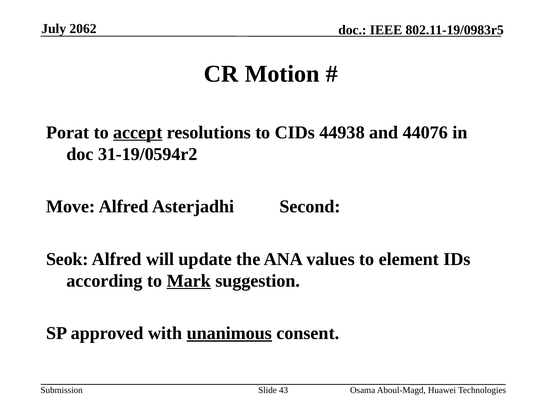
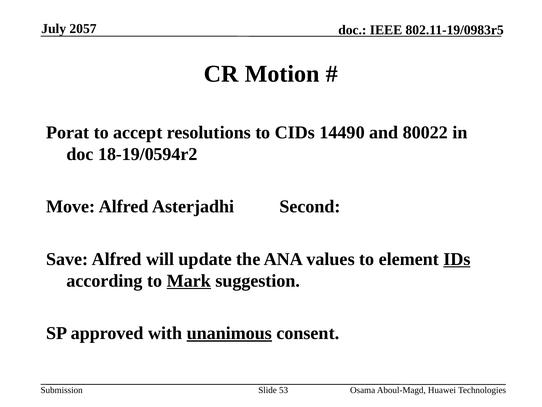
2062: 2062 -> 2057 (83, 29)
accept underline: present -> none (138, 132)
44938: 44938 -> 14490 (342, 132)
44076: 44076 -> 80022 (425, 132)
31-19/0594r2: 31-19/0594r2 -> 18-19/0594r2 (148, 154)
Seok: Seok -> Save (67, 259)
IDs underline: none -> present (457, 259)
43: 43 -> 53 (284, 390)
